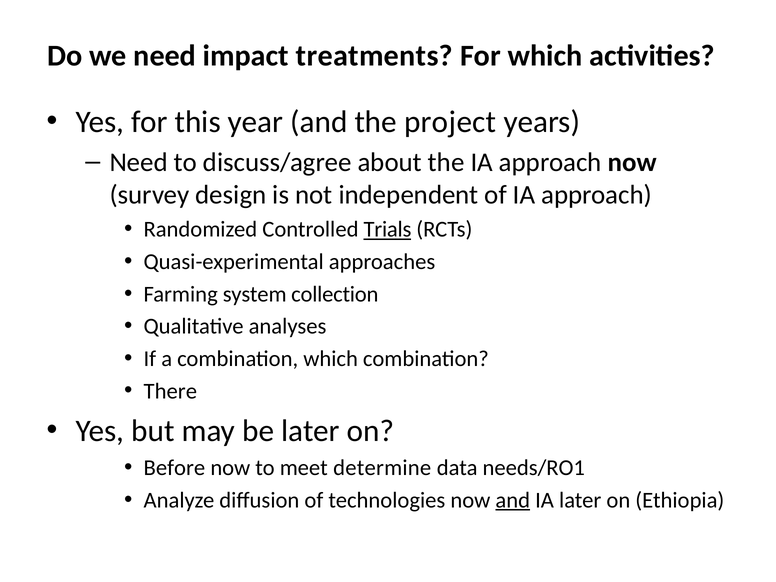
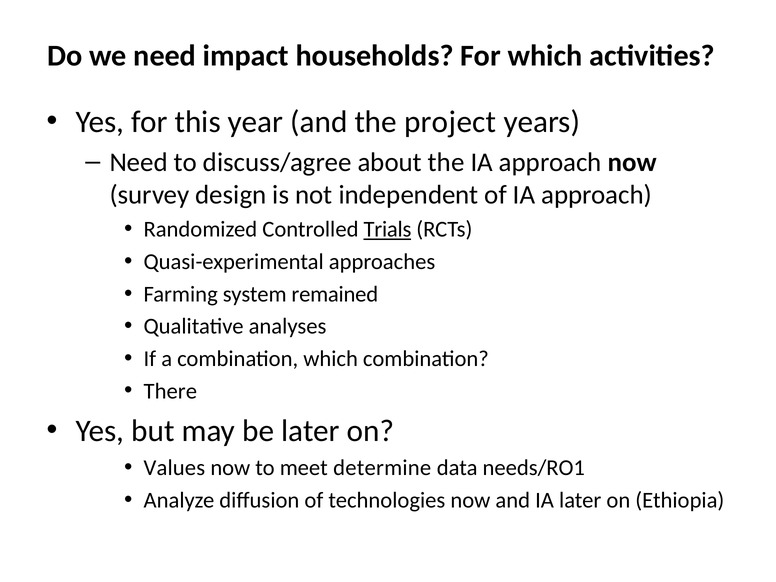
treatments: treatments -> households (375, 56)
collection: collection -> remained (335, 294)
Before: Before -> Values (174, 468)
and underline: present -> none (513, 500)
